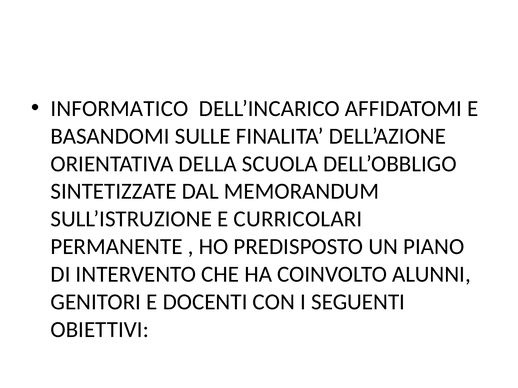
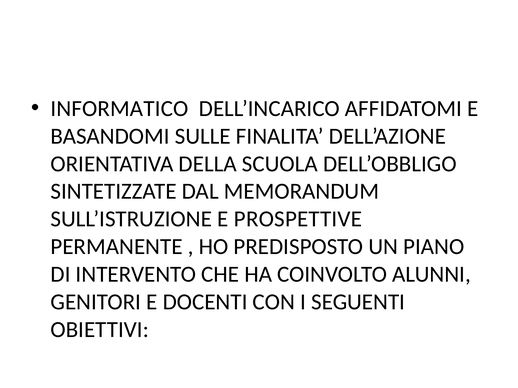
CURRICOLARI: CURRICOLARI -> PROSPETTIVE (298, 219)
